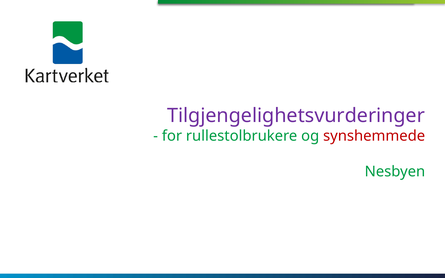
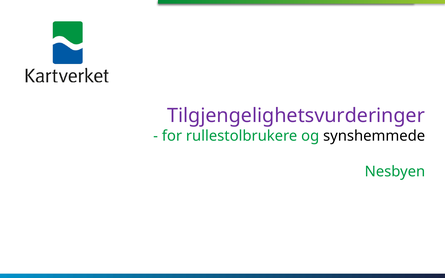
synshemmede colour: red -> black (374, 136)
